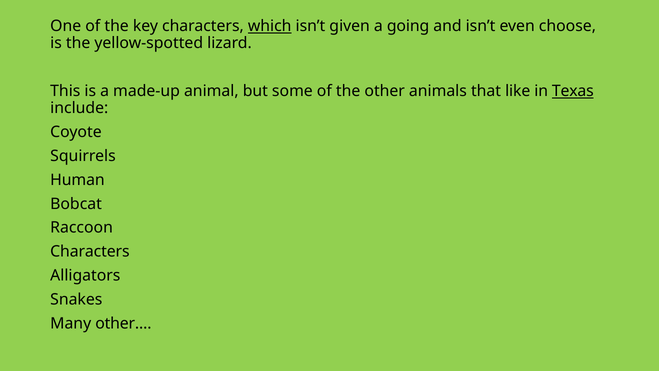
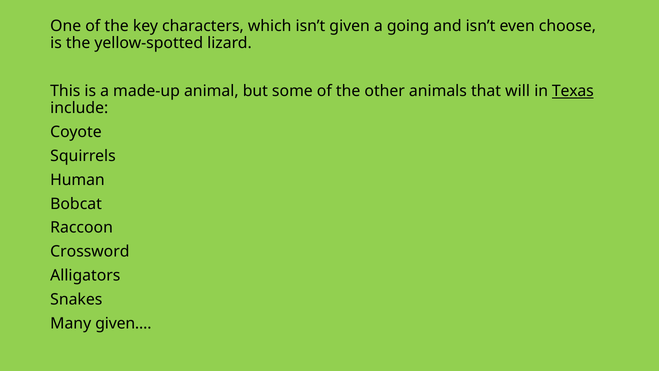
which underline: present -> none (270, 26)
like: like -> will (518, 91)
Characters: Characters -> Crossword (90, 252)
other…: other… -> given… (123, 323)
